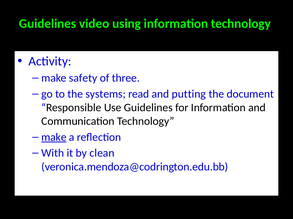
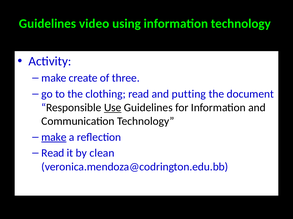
safety: safety -> create (83, 78)
systems: systems -> clothing (106, 94)
Use underline: none -> present (113, 108)
With: With -> Read (53, 154)
